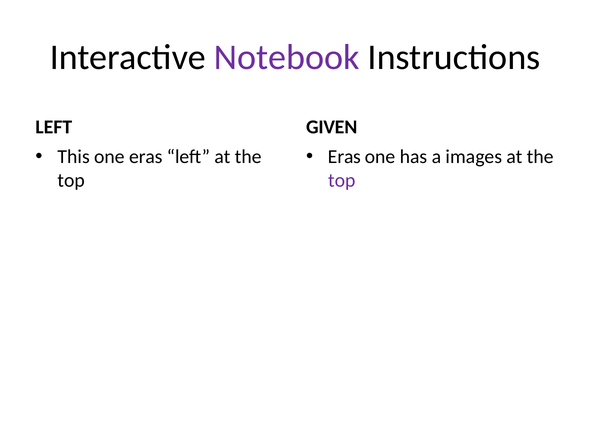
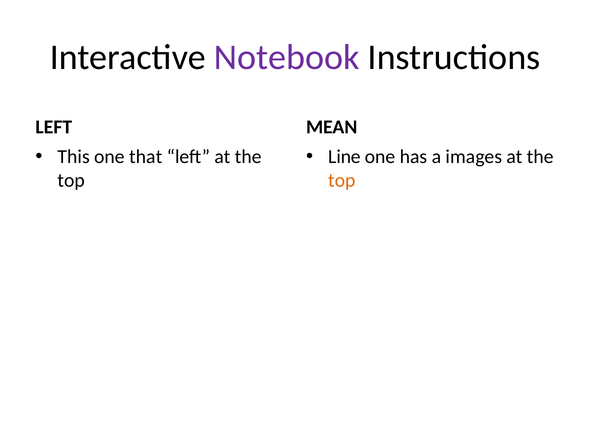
GIVEN: GIVEN -> MEAN (332, 127)
one eras: eras -> that (146, 157)
Eras: Eras -> Line (344, 157)
top colour: purple -> orange (342, 180)
